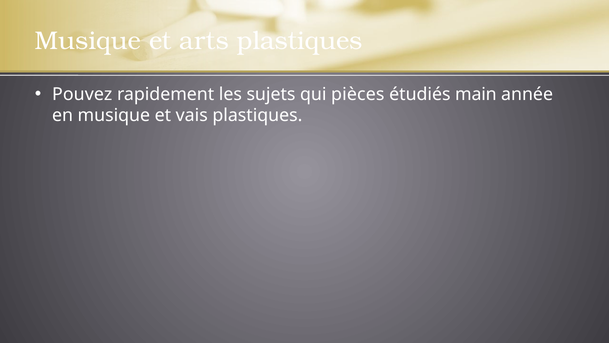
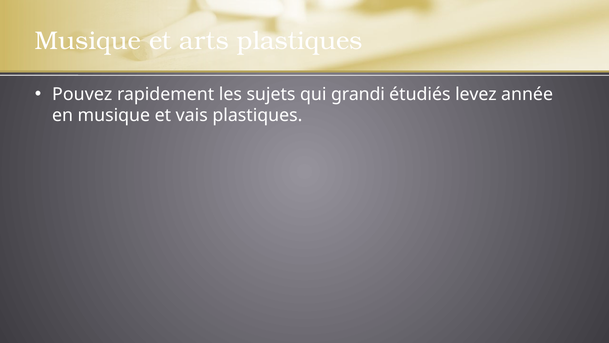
pièces: pièces -> grandi (358, 94)
main: main -> levez (476, 94)
